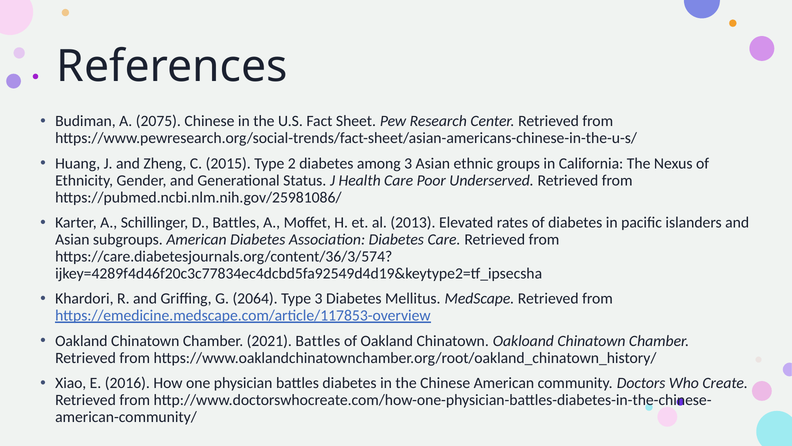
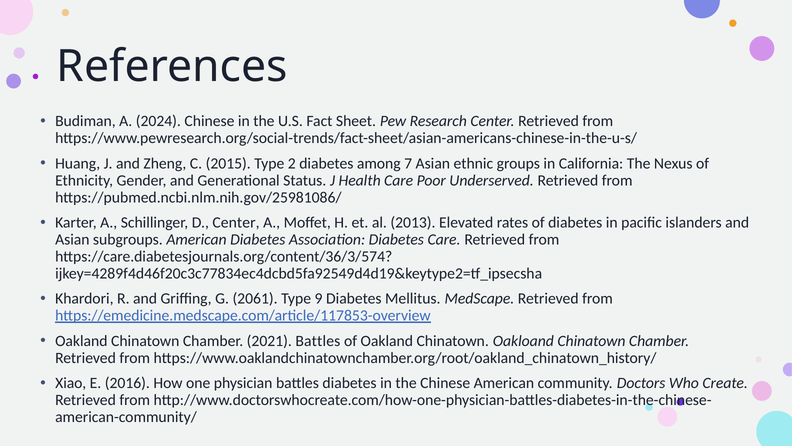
2075: 2075 -> 2024 (158, 121)
among 3: 3 -> 7 (408, 163)
D Battles: Battles -> Center (236, 222)
2064: 2064 -> 2061 (255, 298)
Type 3: 3 -> 9 (319, 298)
